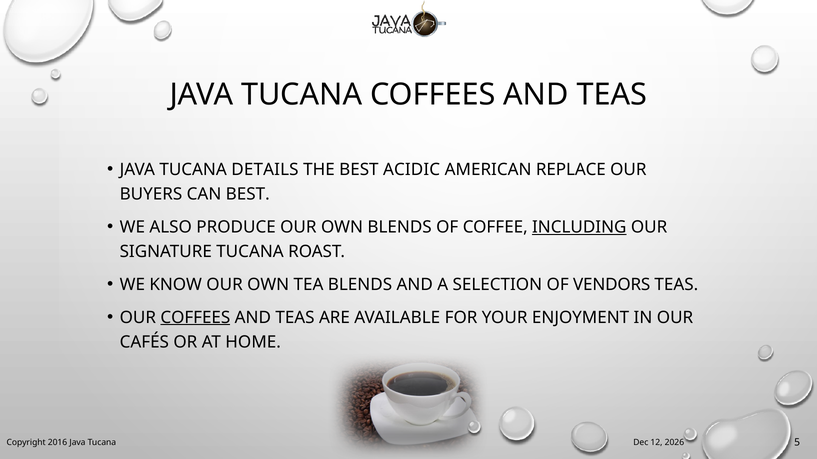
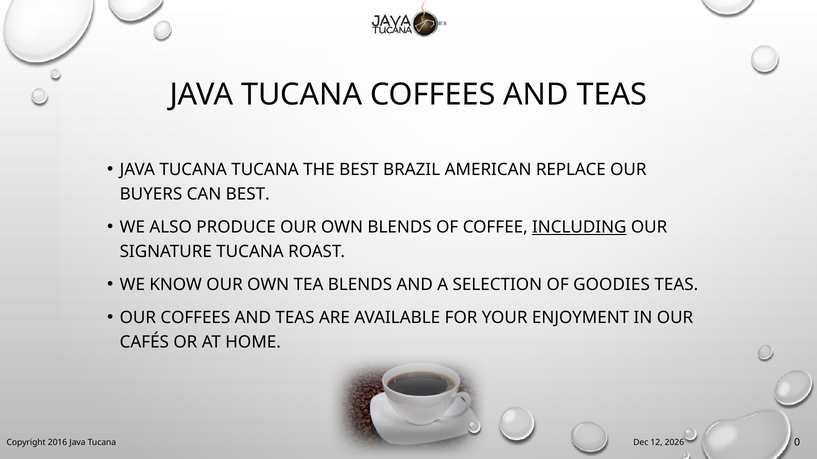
TUCANA DETAILS: DETAILS -> TUCANA (265, 170)
ACIDIC: ACIDIC -> BRAZIL (412, 170)
VENDORS: VENDORS -> GOODIES (612, 285)
COFFEES underline: present -> none (195, 318)
5: 5 -> 0 (797, 443)
